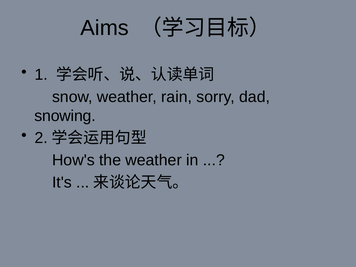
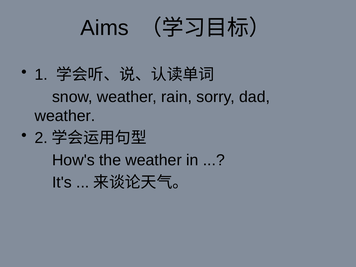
snowing: snowing -> weather (65, 116)
